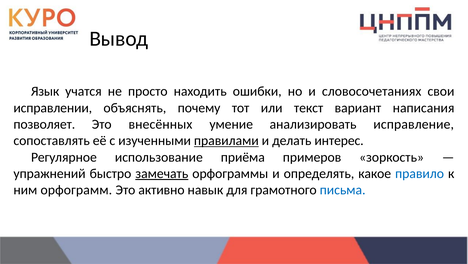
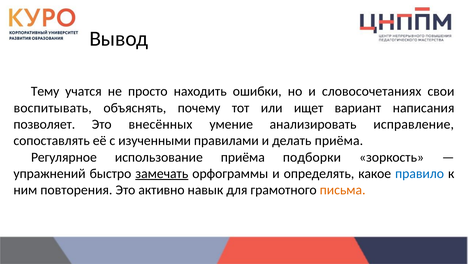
Язык: Язык -> Тему (45, 91)
исправлении: исправлении -> воспитывать (53, 108)
текст: текст -> ищет (309, 108)
правилами underline: present -> none (226, 140)
делать интерес: интерес -> приёма (339, 140)
примеров: примеров -> подборки (312, 157)
орфограмм: орфограмм -> повторения (76, 190)
письма colour: blue -> orange (343, 190)
